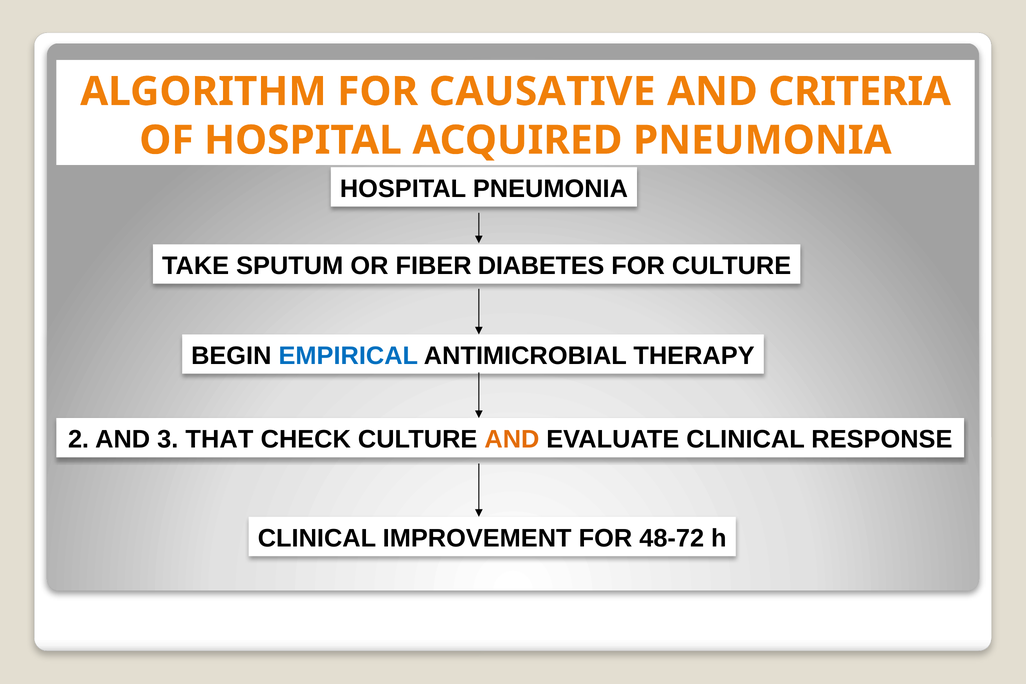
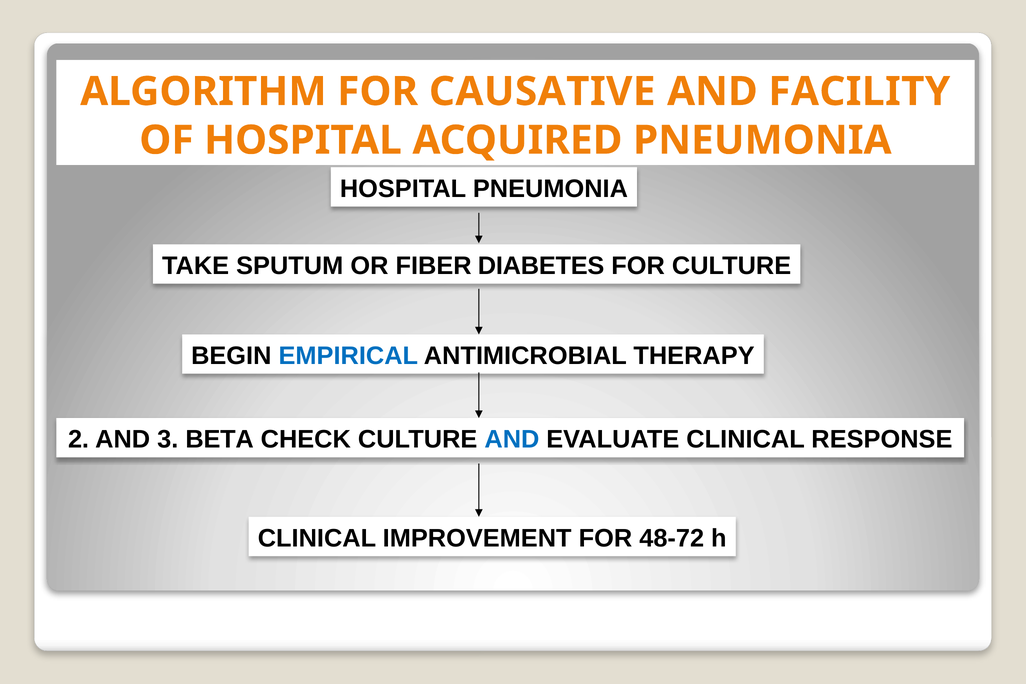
CRITERIA: CRITERIA -> FACILITY (859, 92)
THAT: THAT -> BETA (220, 439)
AND colour: orange -> blue (512, 439)
